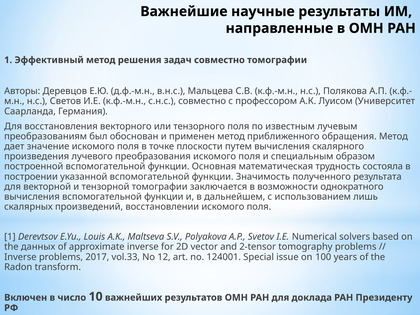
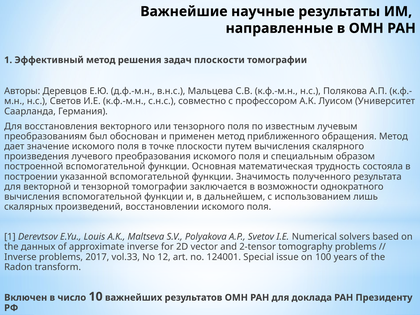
задач совместно: совместно -> плоскости (219, 60)
